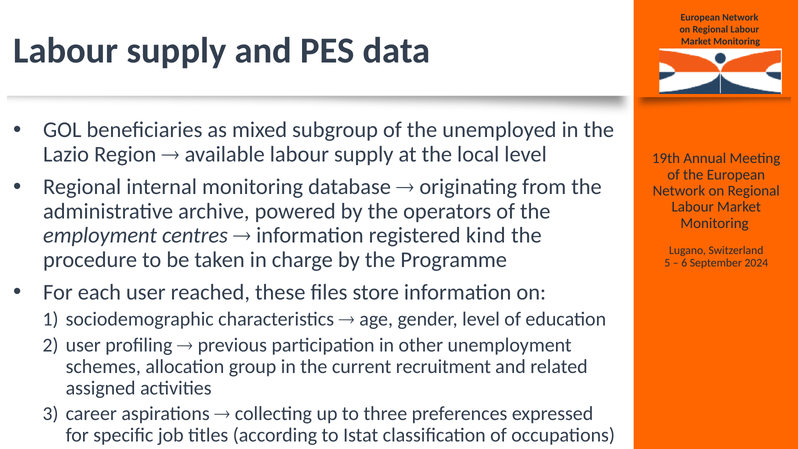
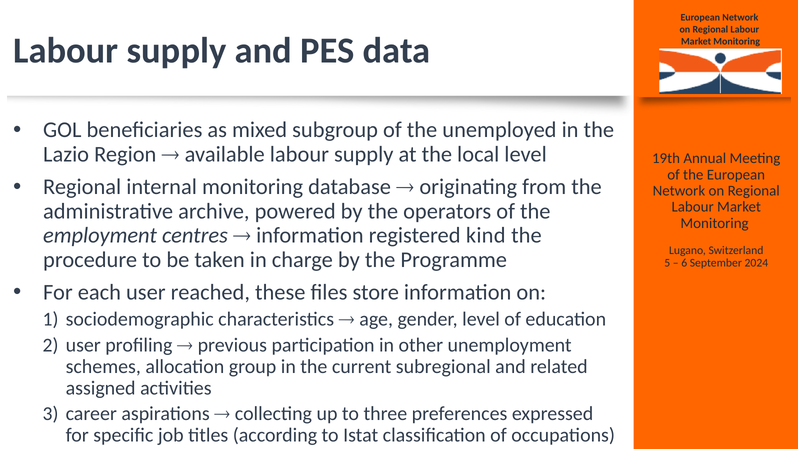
recruitment: recruitment -> subregional (443, 367)
